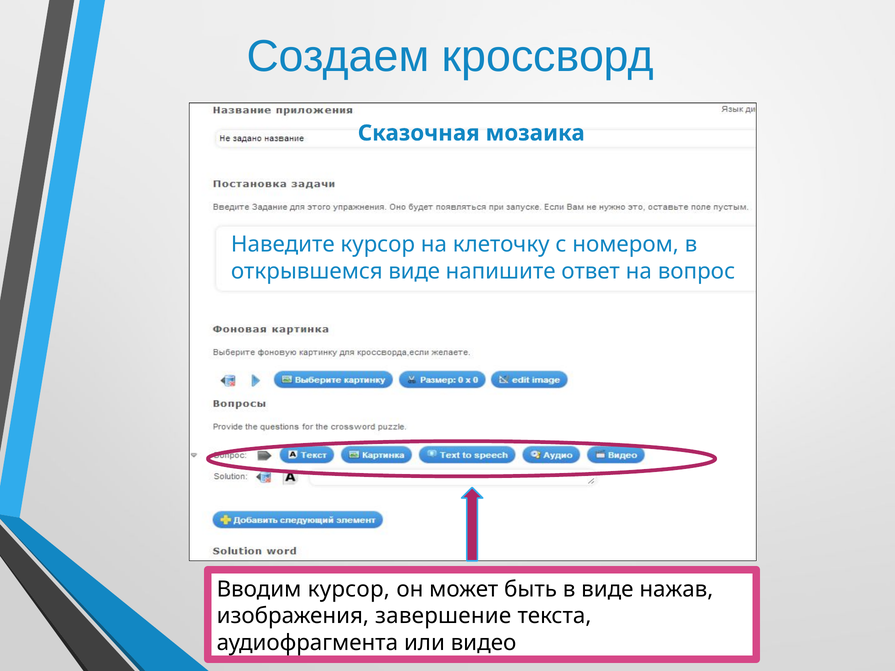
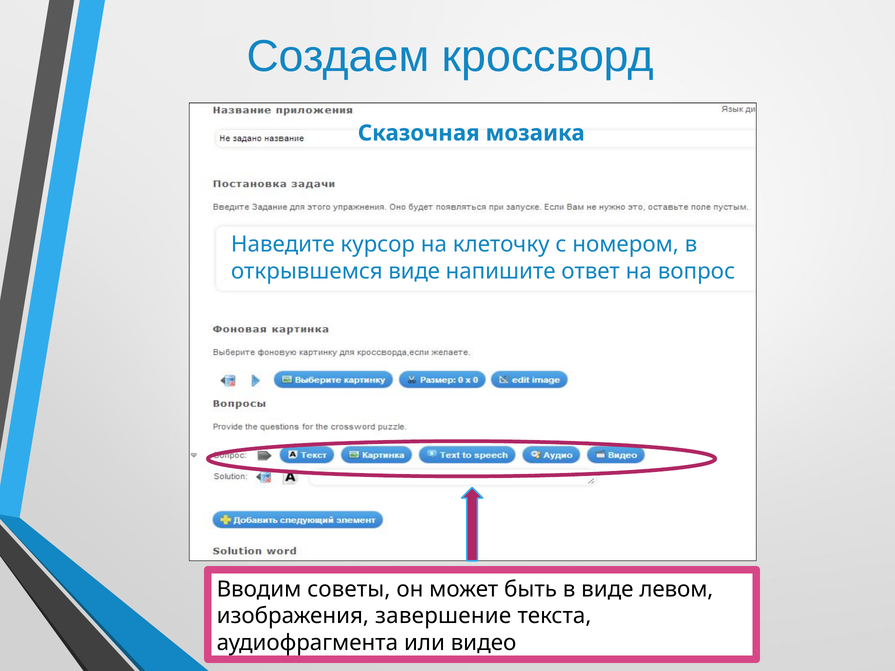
Вводим курсор: курсор -> советы (349, 589)
нажав: нажав -> левом (676, 589)
